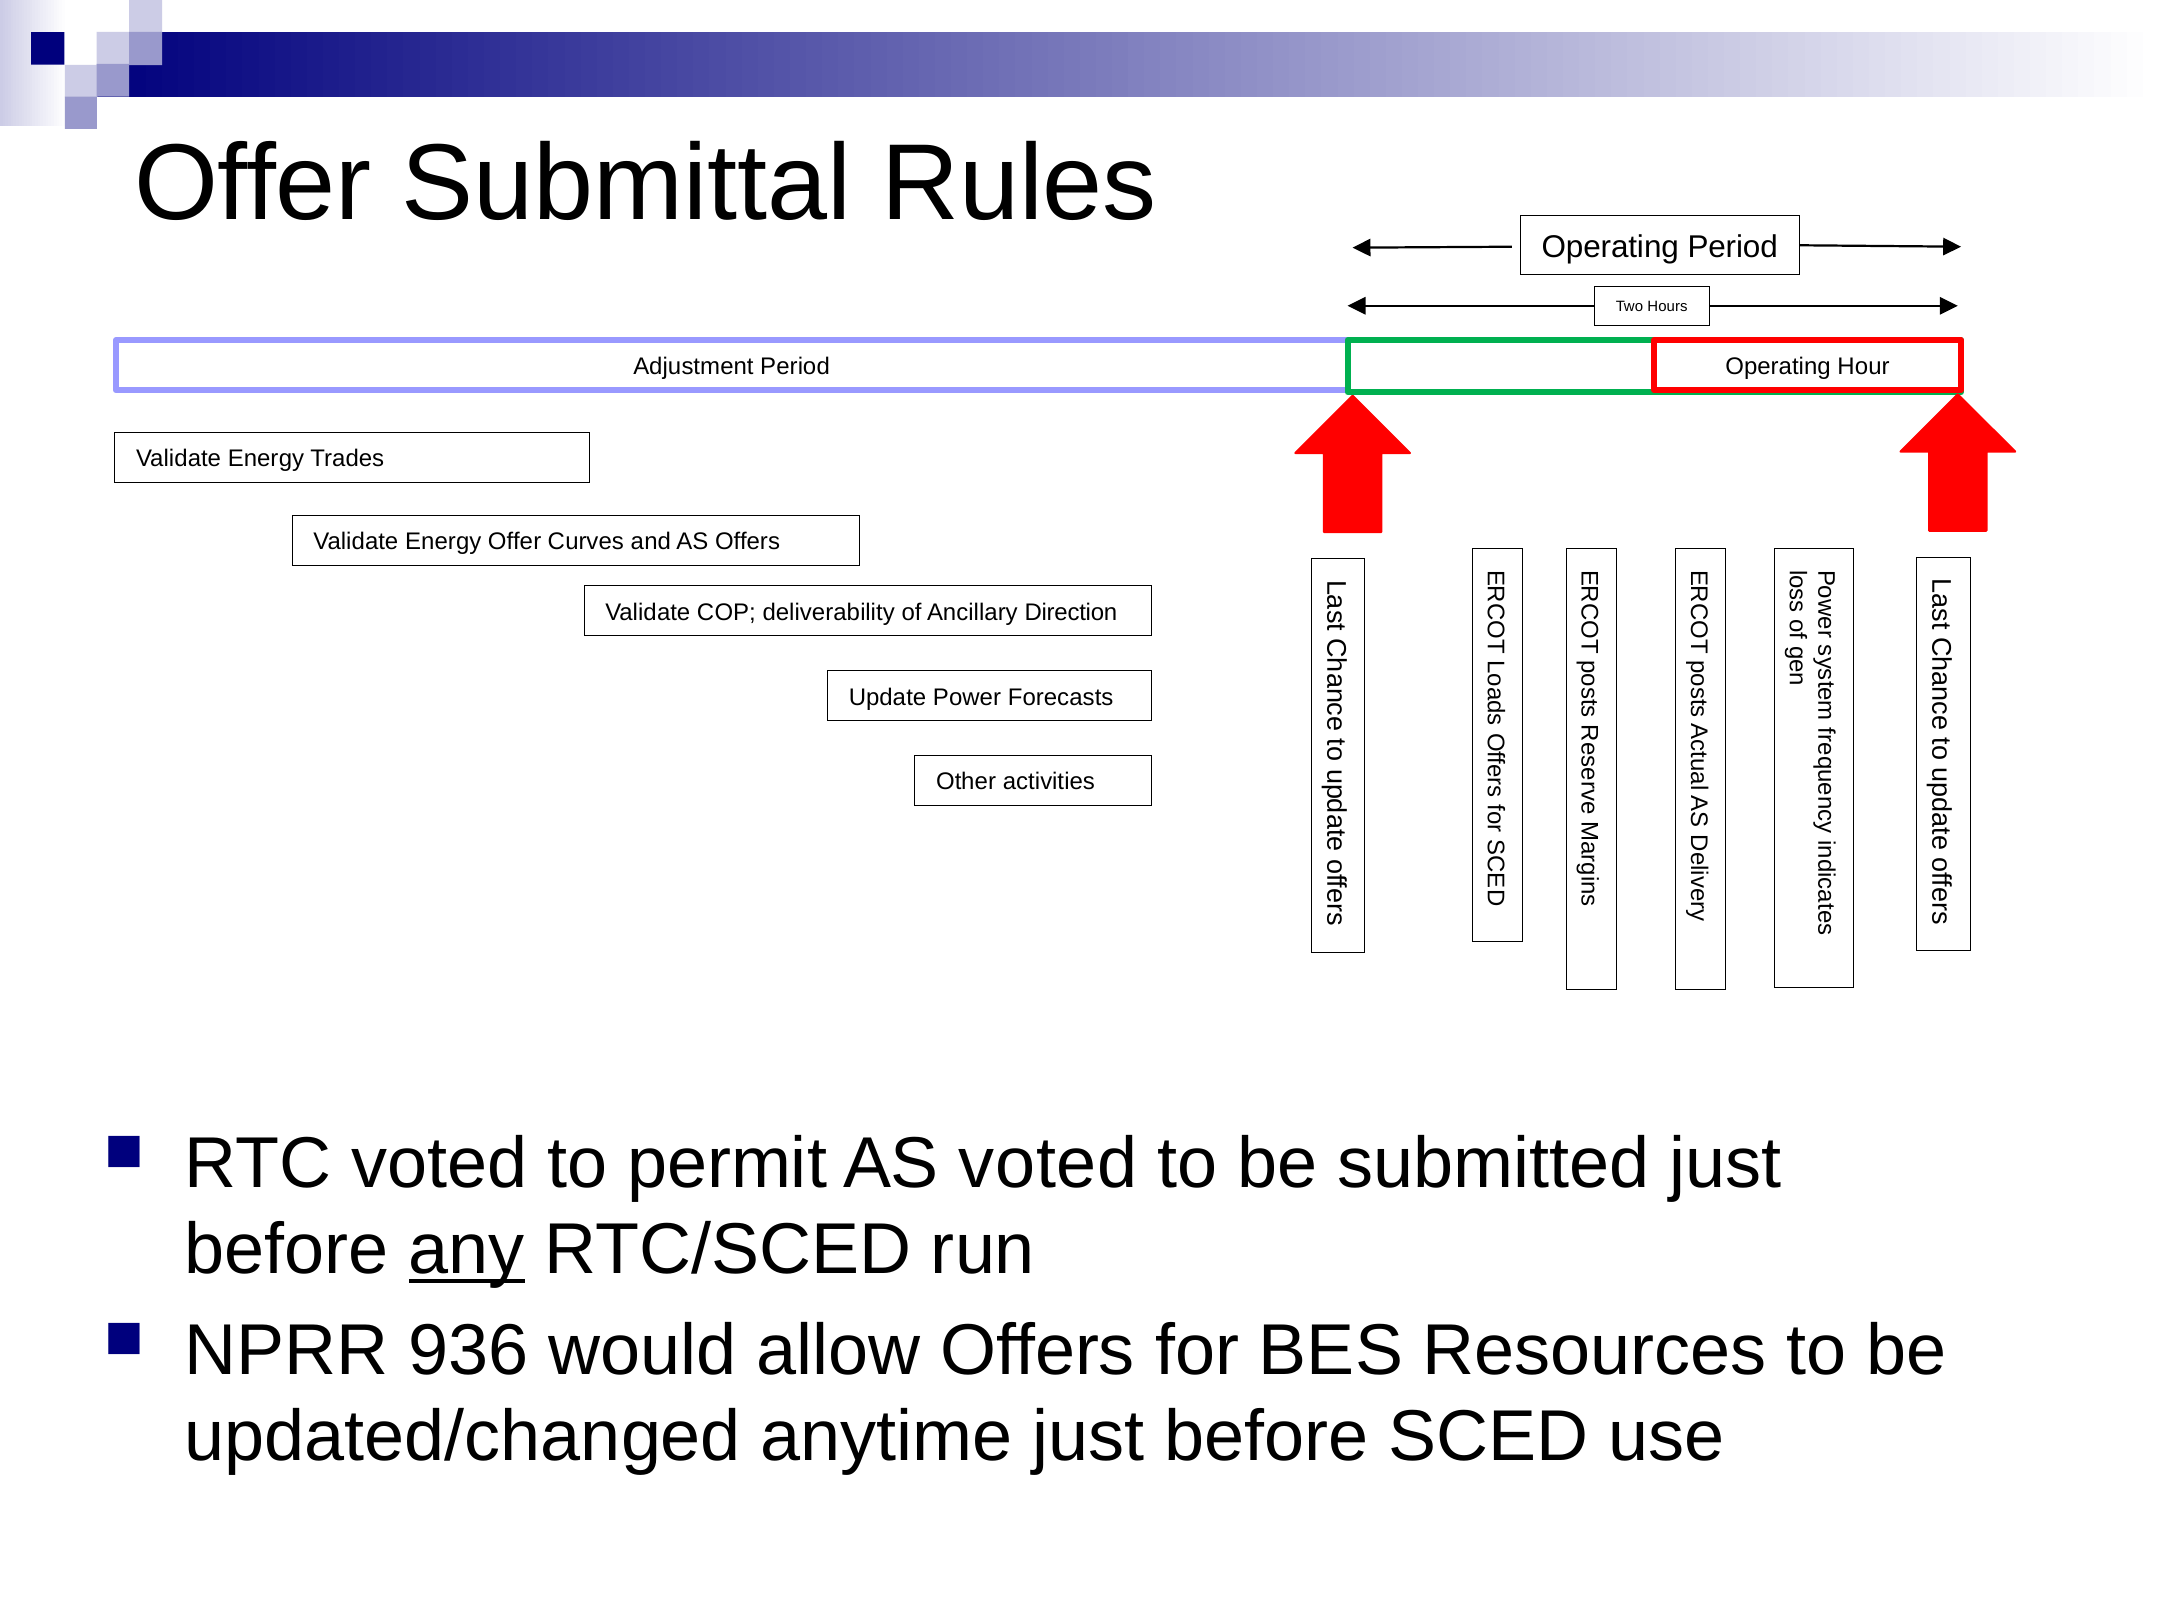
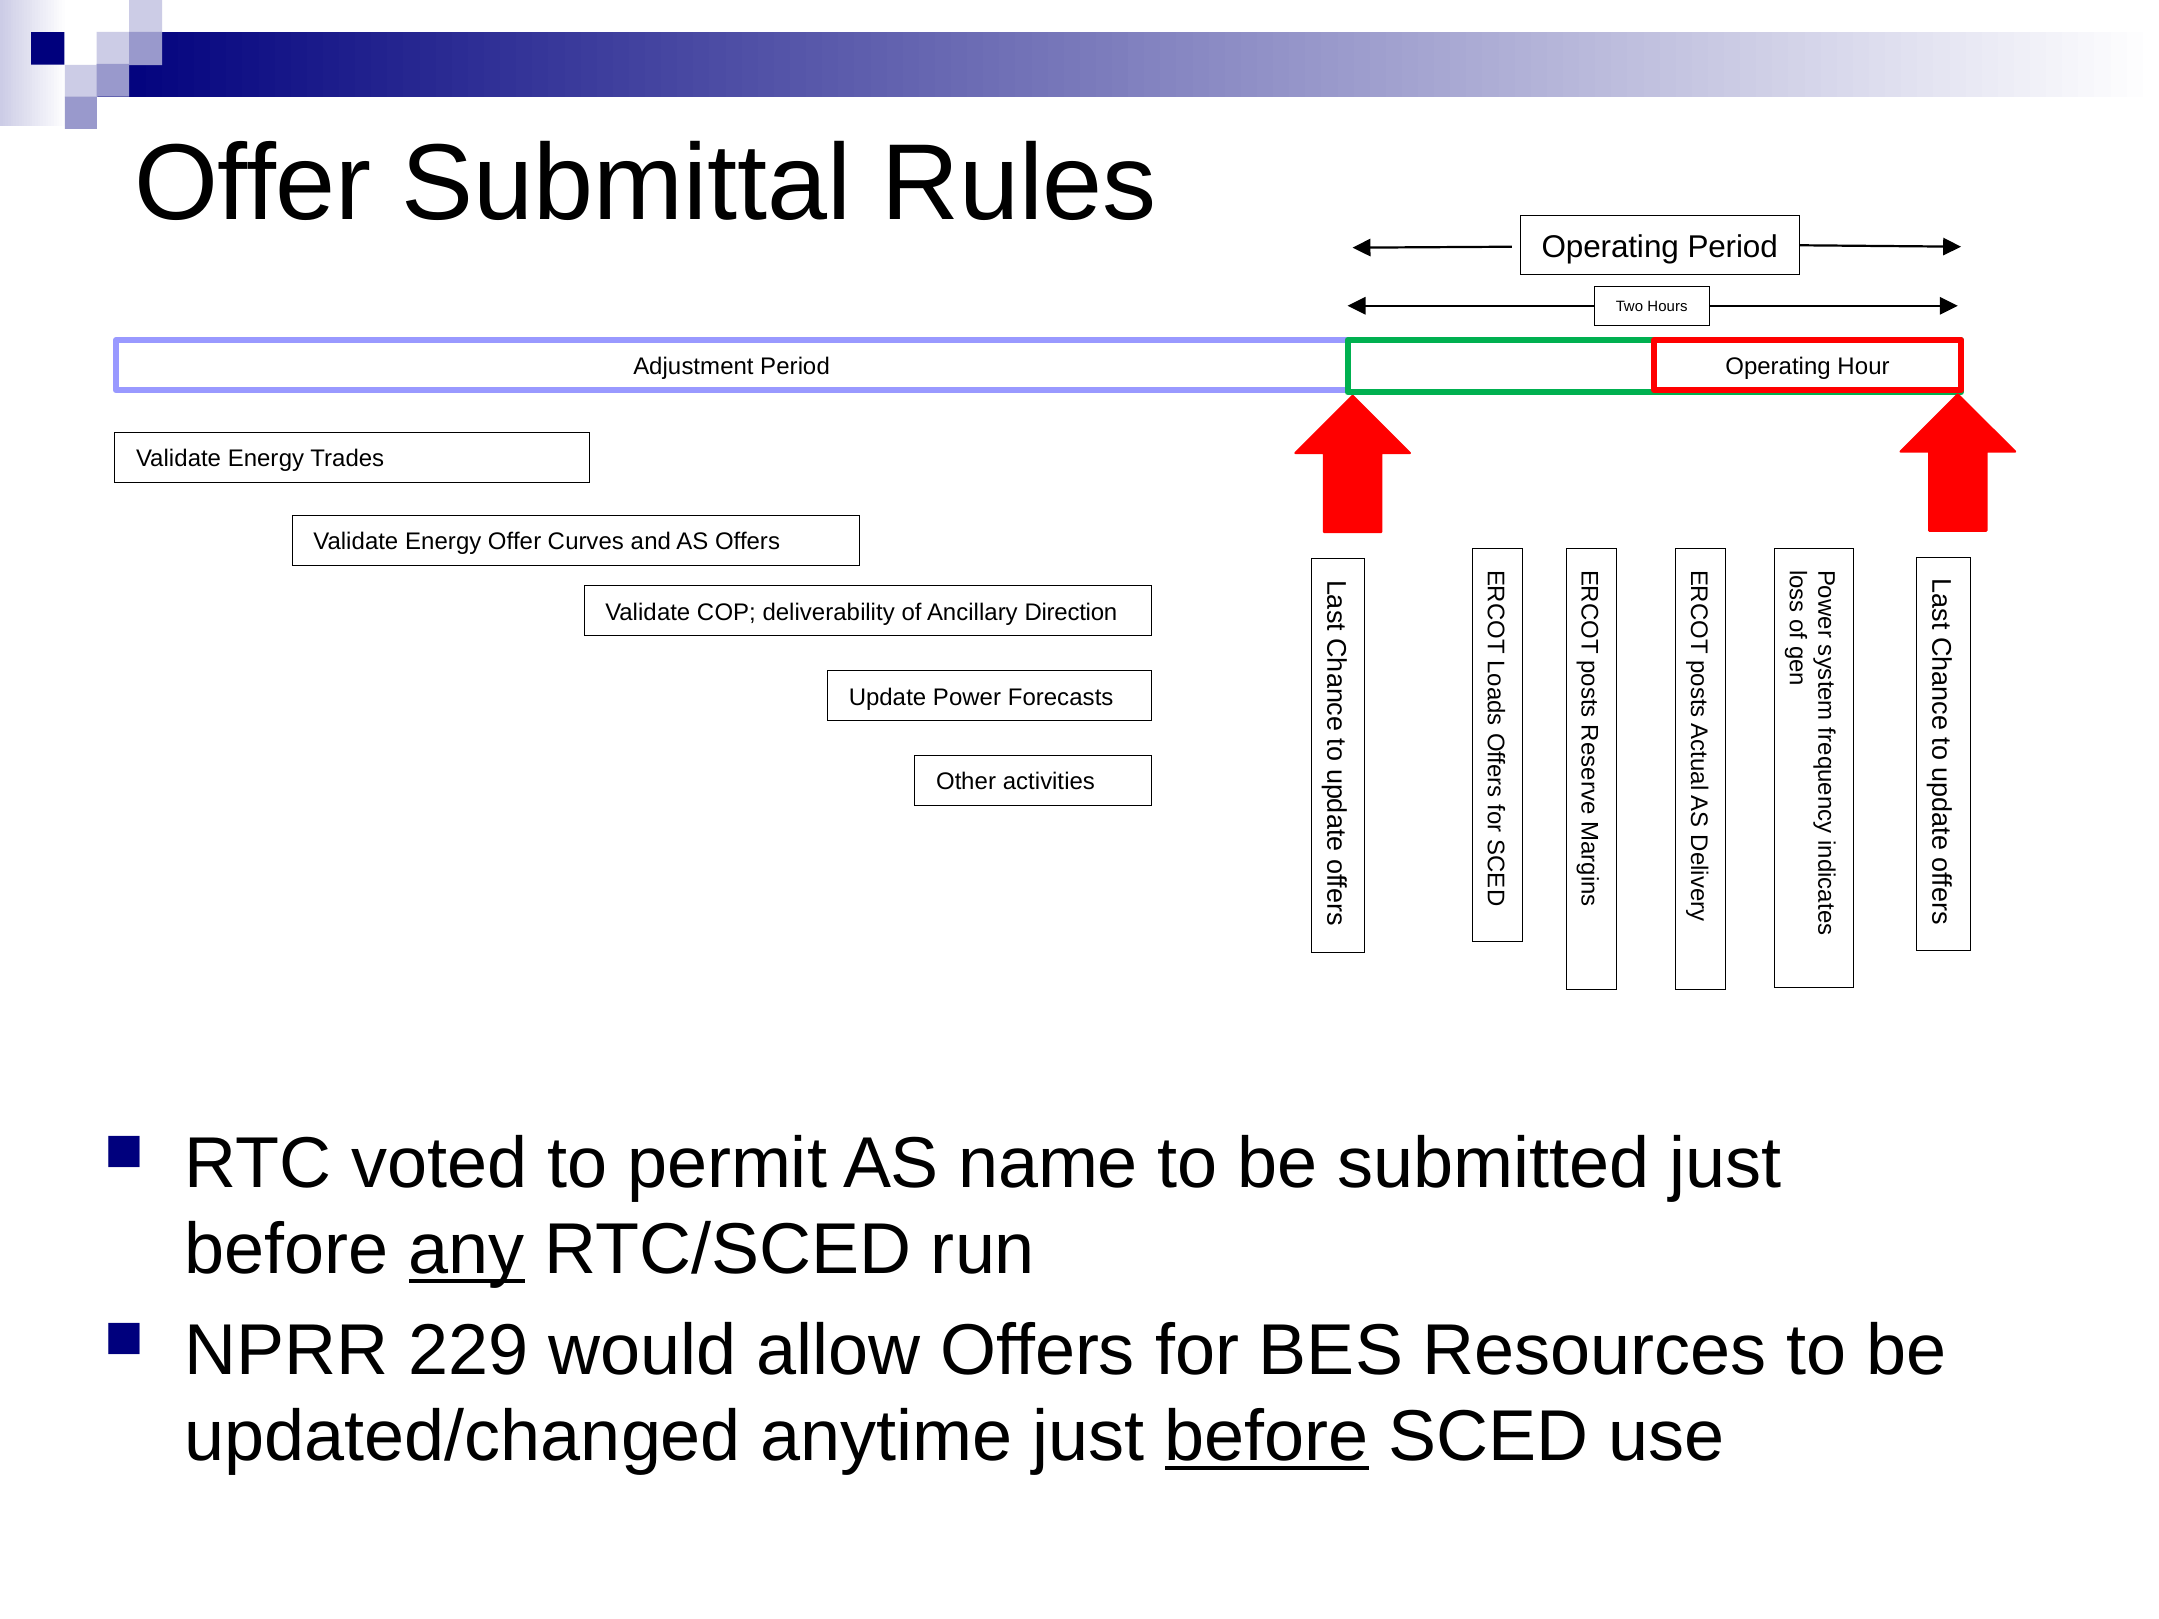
AS voted: voted -> name (1048, 1164)
936: 936 -> 229 (469, 1351)
before underline: none -> present (1267, 1437)
